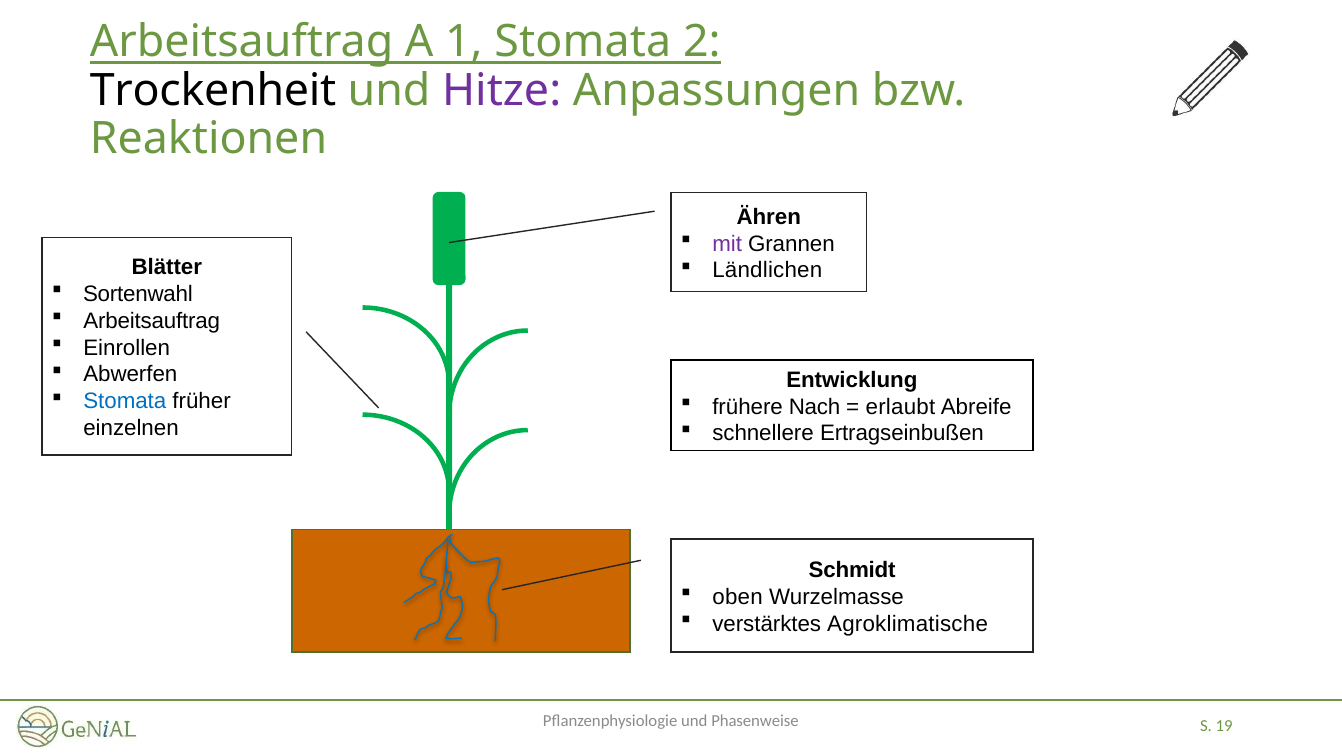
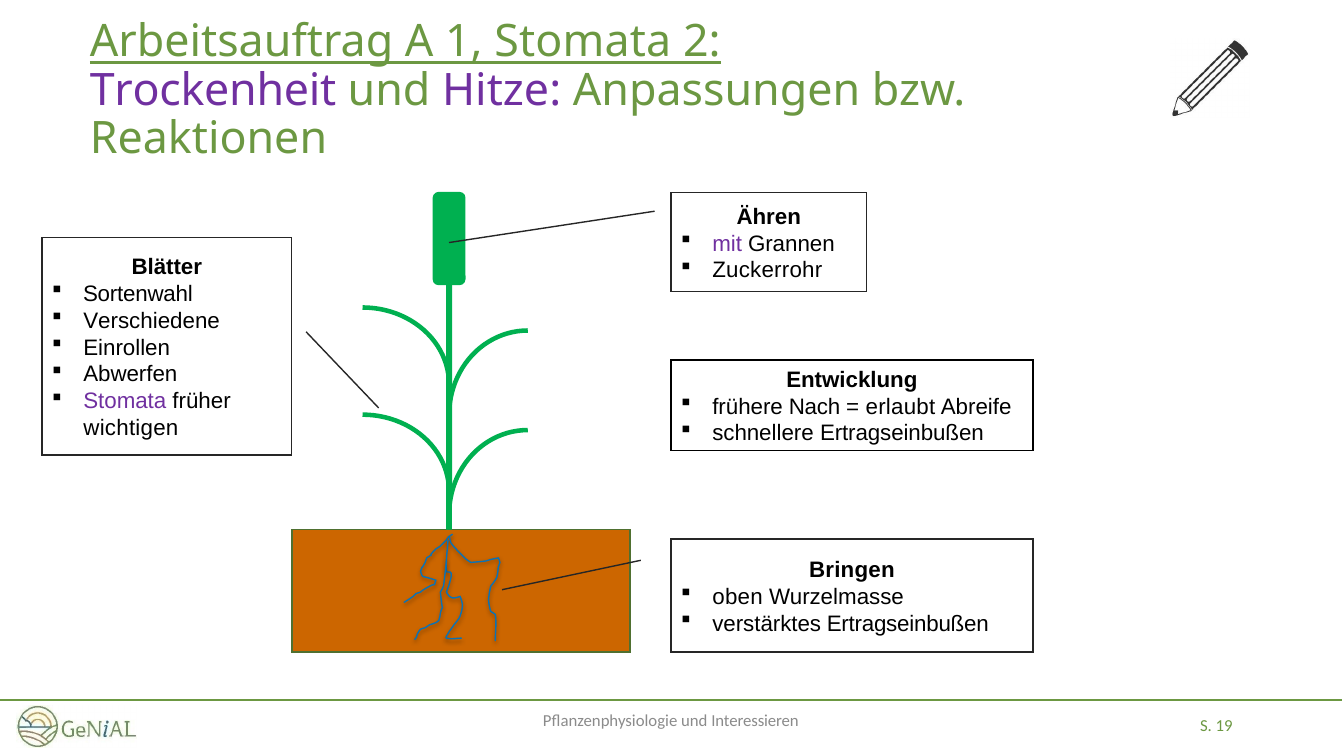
Trockenheit colour: black -> purple (213, 90)
Ländlichen: Ländlichen -> Zuckerrohr (767, 271)
Arbeitsauftrag: Arbeitsauftrag -> Verschiedene (152, 321)
Stomata colour: blue -> purple (125, 401)
einzelnen: einzelnen -> wichtigen (131, 428)
Schmidt: Schmidt -> Bringen (852, 570)
verstärktes Agroklimatische: Agroklimatische -> Ertragseinbußen (908, 624)
Phasenweise: Phasenweise -> Interessieren (755, 721)
